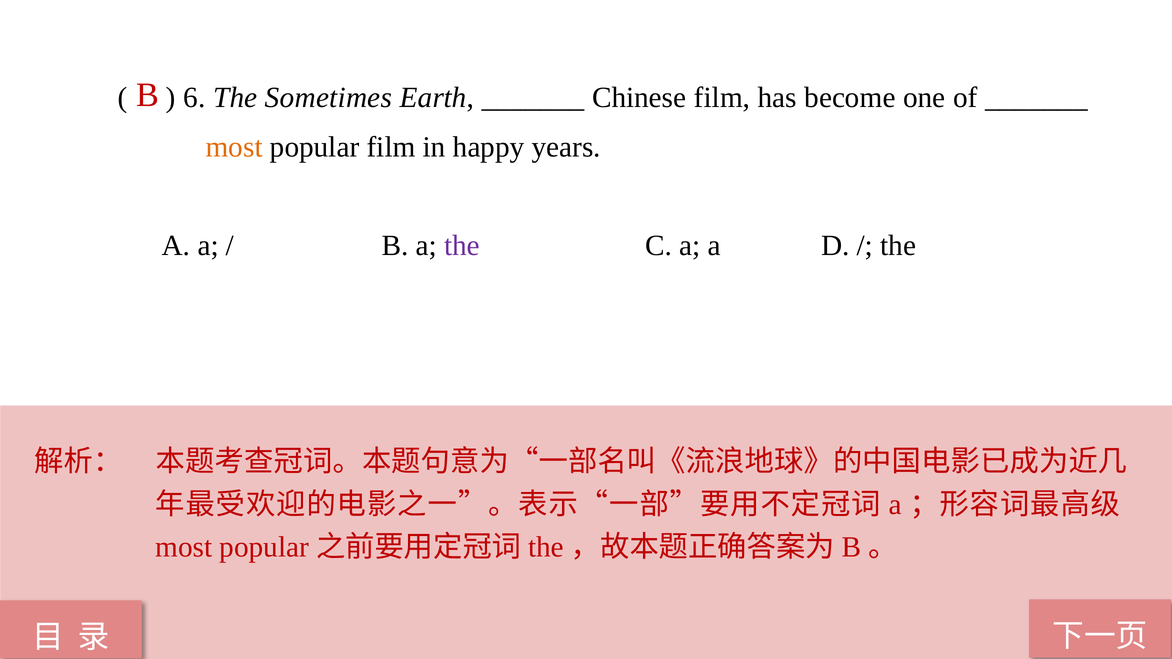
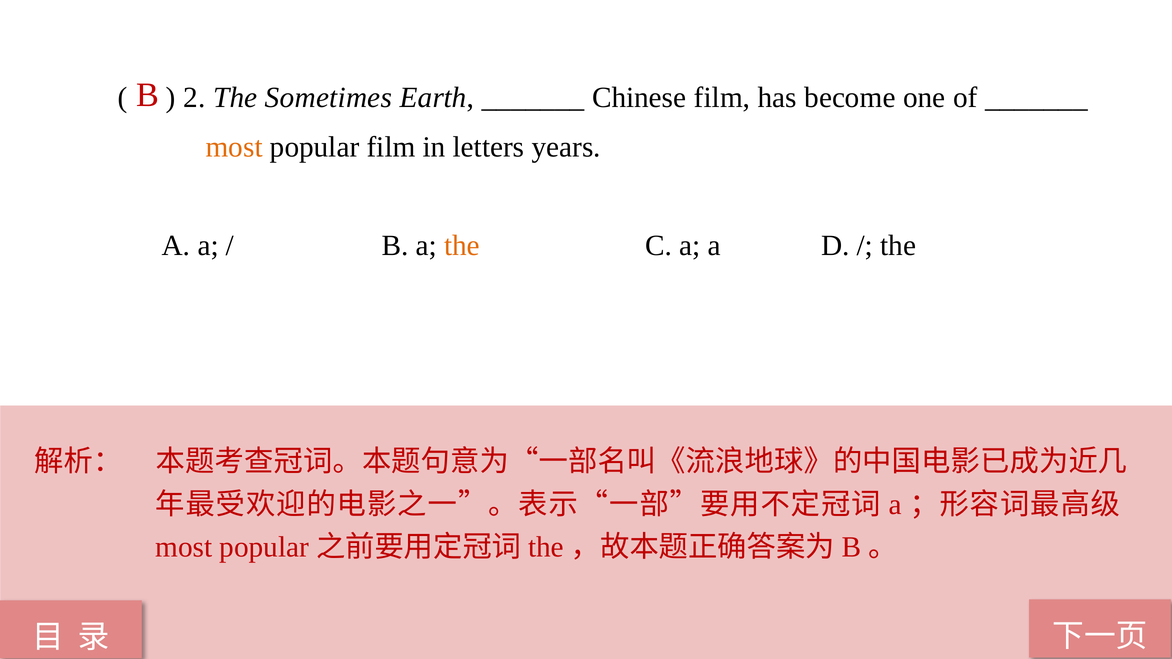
6: 6 -> 2 (194, 98)
happy: happy -> letters (489, 147)
the colour: purple -> orange (462, 245)
